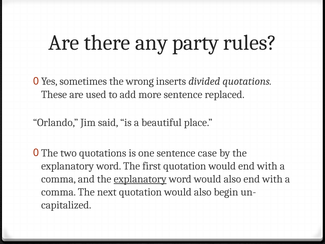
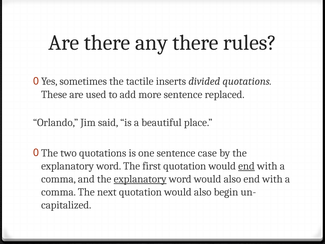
any party: party -> there (195, 43)
wrong: wrong -> tactile (140, 81)
end underline: none -> present (246, 166)
